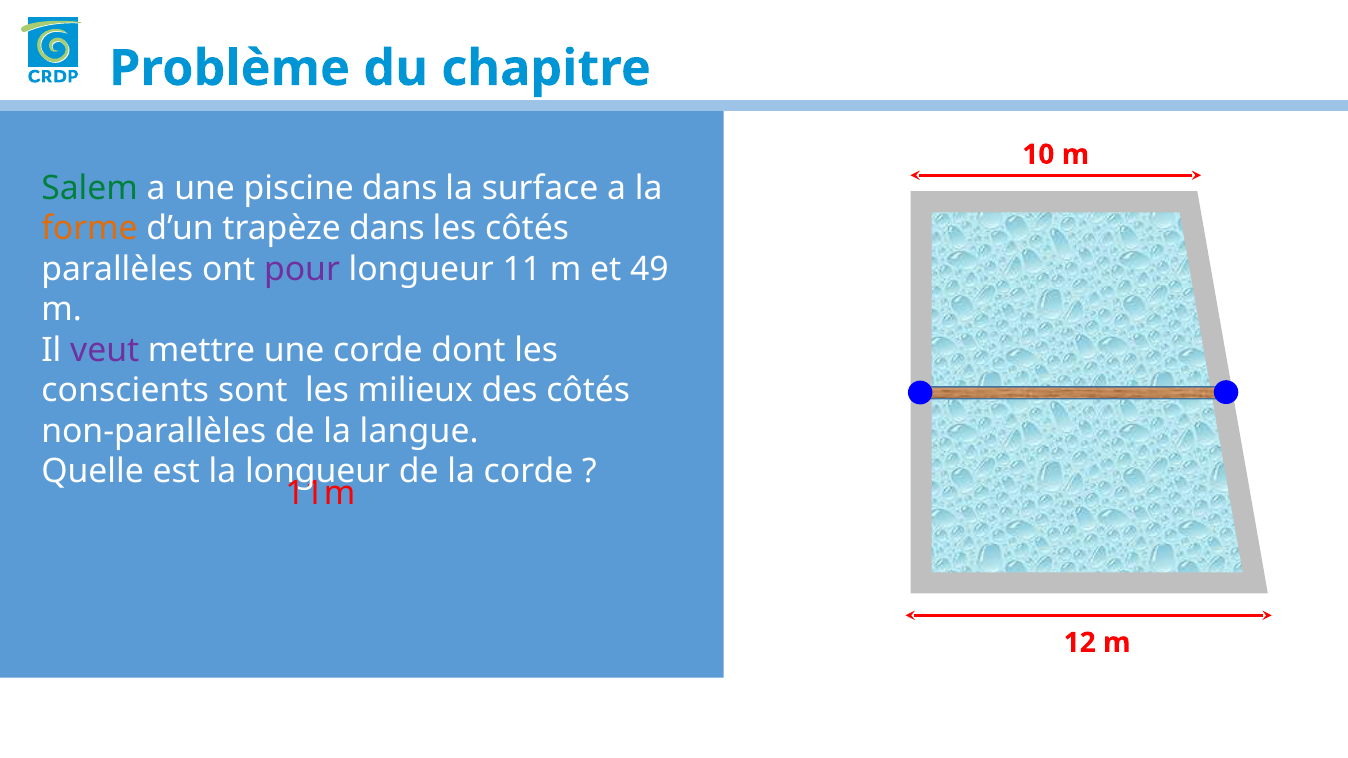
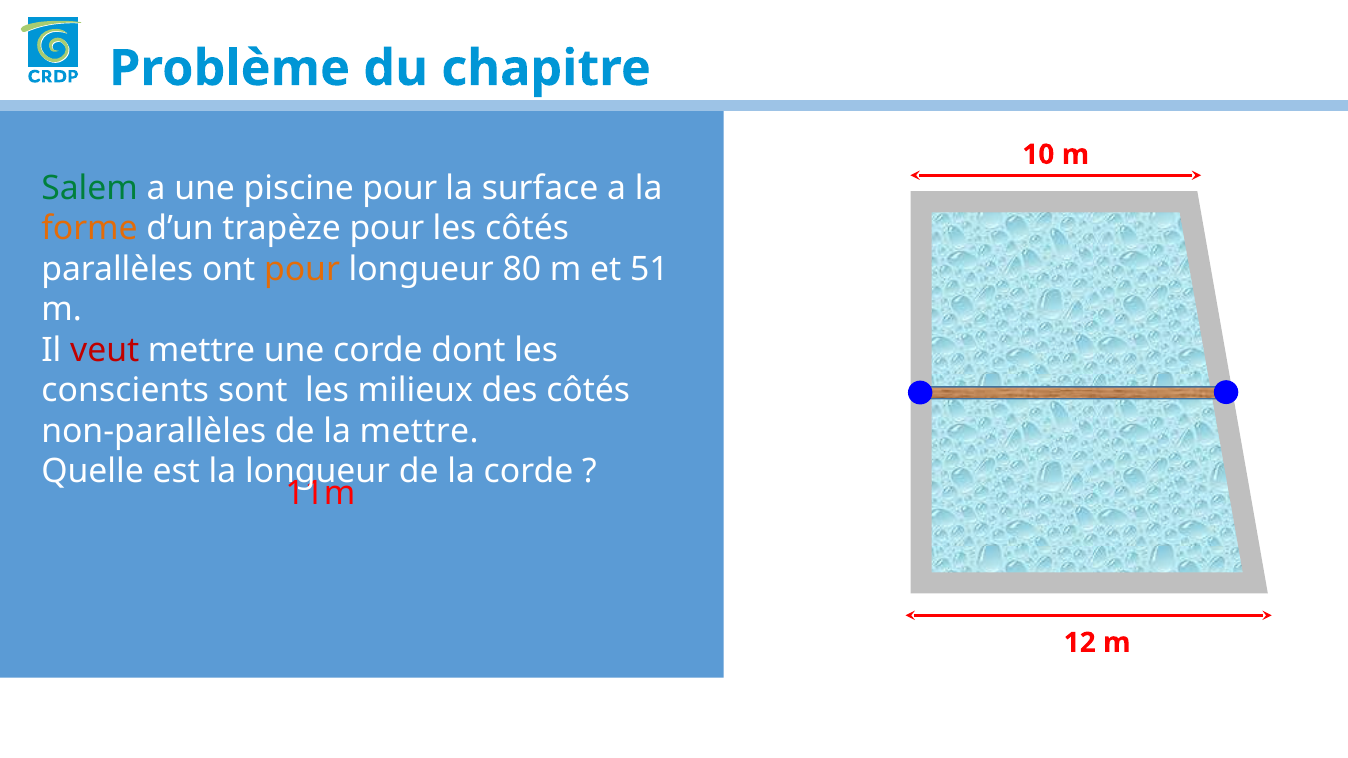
piscine dans: dans -> pour (400, 188)
trapèze dans: dans -> pour (387, 229)
pour colour: purple -> orange (302, 269)
11: 11 -> 80 (522, 269)
49: 49 -> 51 (649, 269)
veut colour: purple -> red (105, 350)
la langue: langue -> mettre (419, 431)
